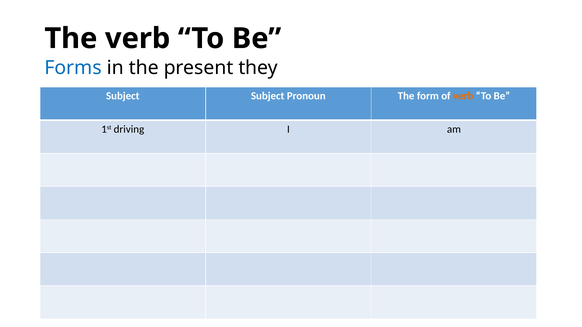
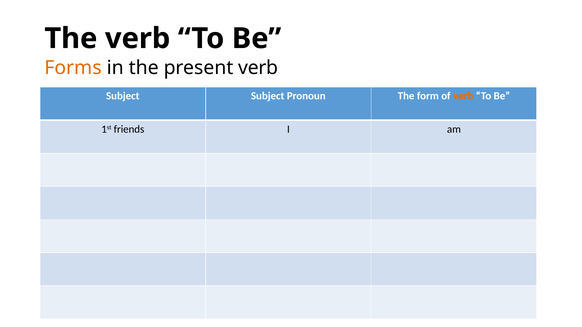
Forms colour: blue -> orange (73, 68)
present they: they -> verb (258, 68)
driving: driving -> friends (129, 129)
